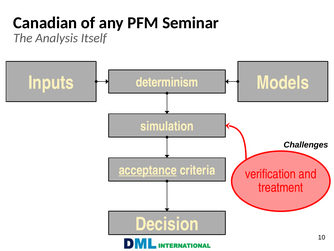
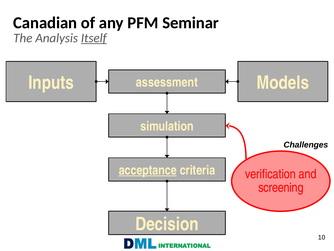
Itself underline: none -> present (94, 38)
determinism: determinism -> assessment (167, 82)
treatment: treatment -> screening (281, 187)
